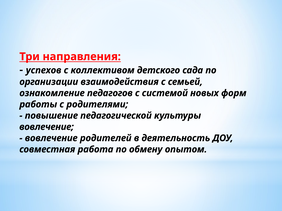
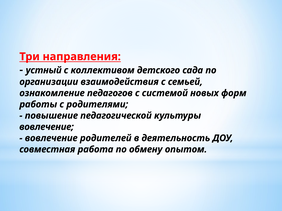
успехов: успехов -> устный (44, 70)
